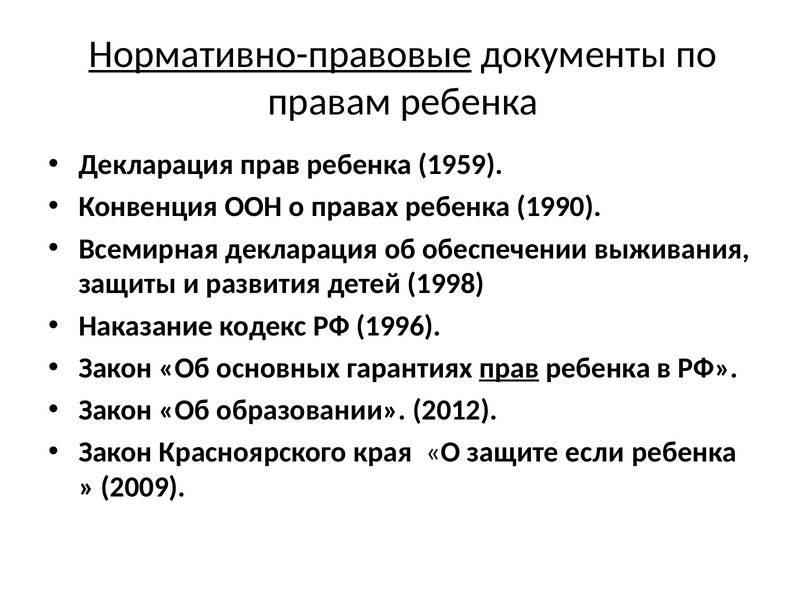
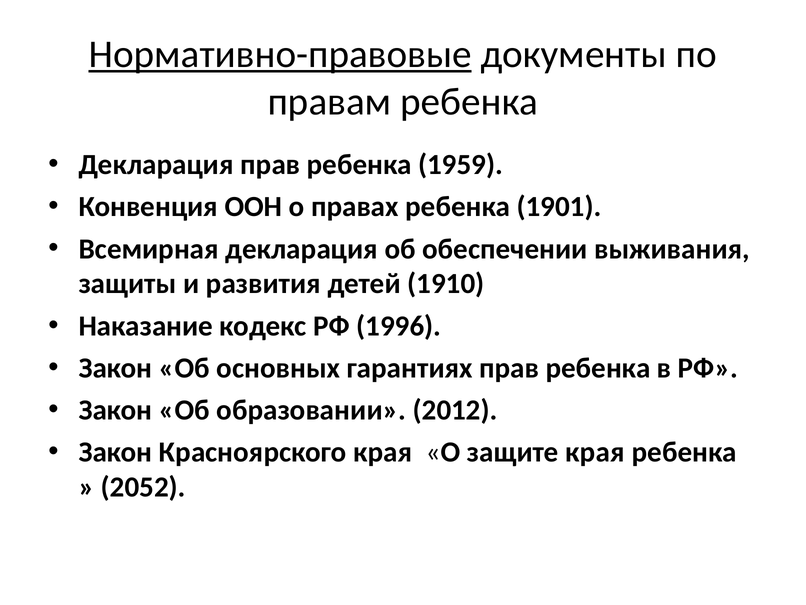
1990: 1990 -> 1901 (559, 207)
1998: 1998 -> 1910 (446, 284)
прав underline: present -> none (509, 368)
защите если: если -> края (595, 452)
2009: 2009 -> 2052 (143, 487)
